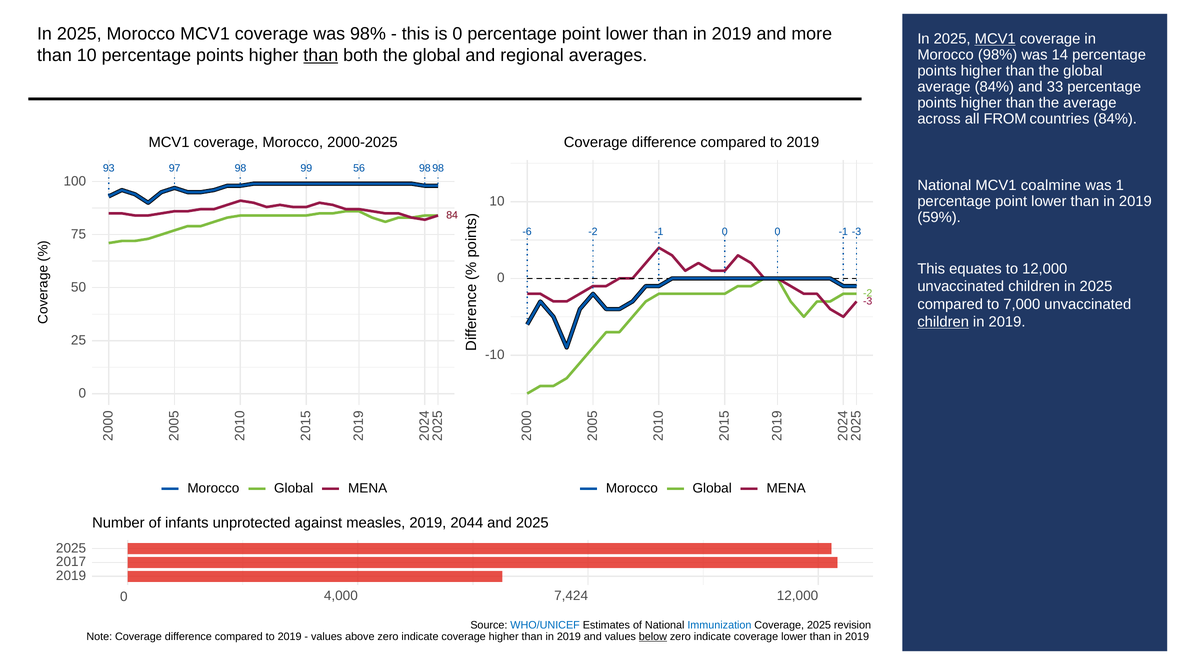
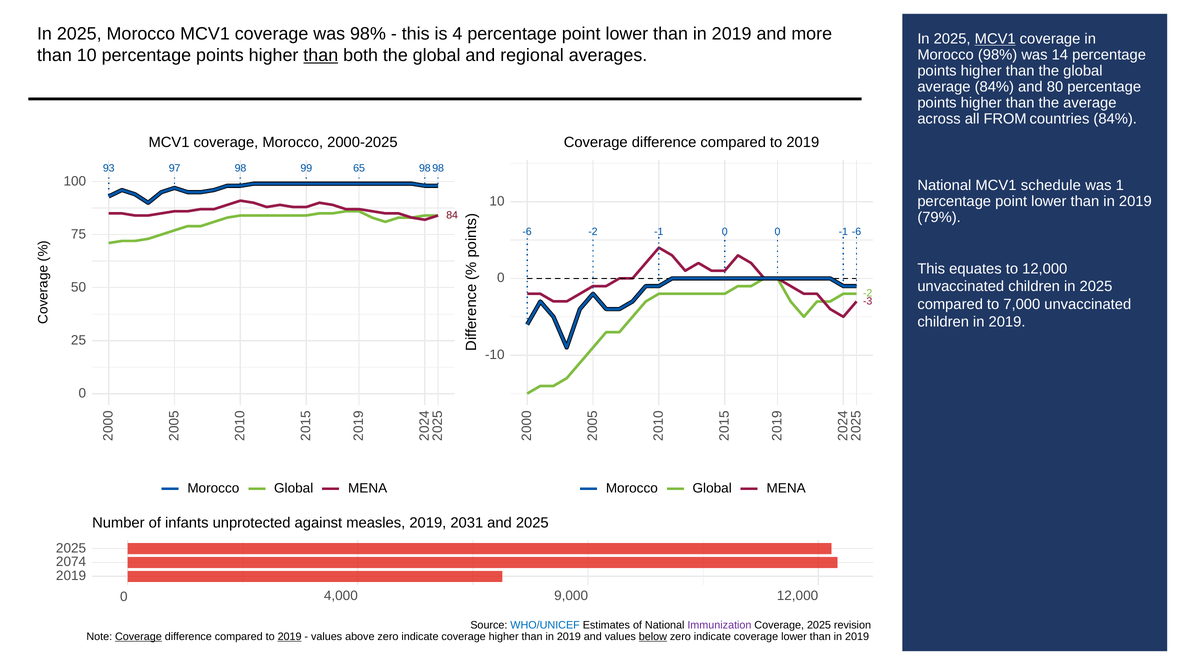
is 0: 0 -> 4 (457, 34)
33: 33 -> 80 (1055, 87)
56: 56 -> 65 (359, 168)
coalmine: coalmine -> schedule (1051, 185)
59%: 59% -> 79% (939, 217)
-1 -3: -3 -> -6 (857, 232)
children underline: present -> none (943, 322)
2044: 2044 -> 2031 (467, 523)
2017: 2017 -> 2074 (71, 562)
7,424: 7,424 -> 9,000 (571, 596)
Immunization colour: blue -> purple (719, 625)
Coverage underline: none -> present (138, 637)
2019 underline: none -> present (290, 637)
